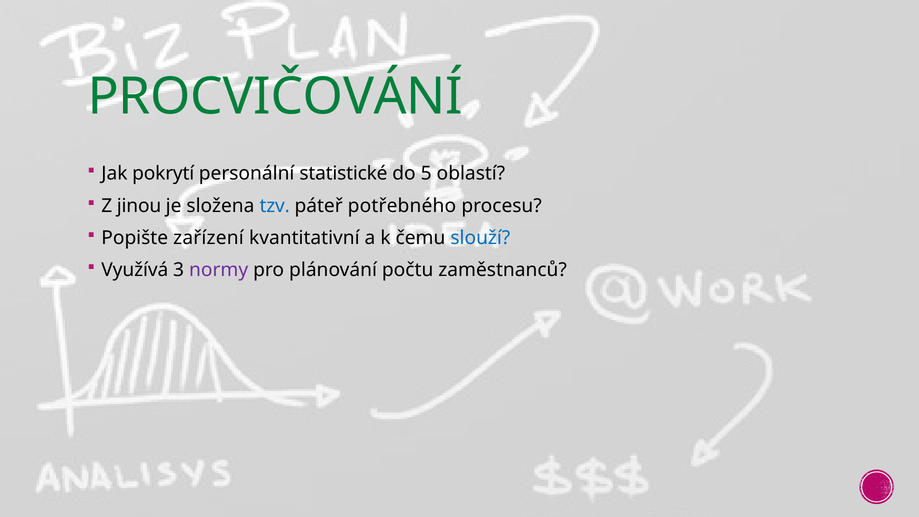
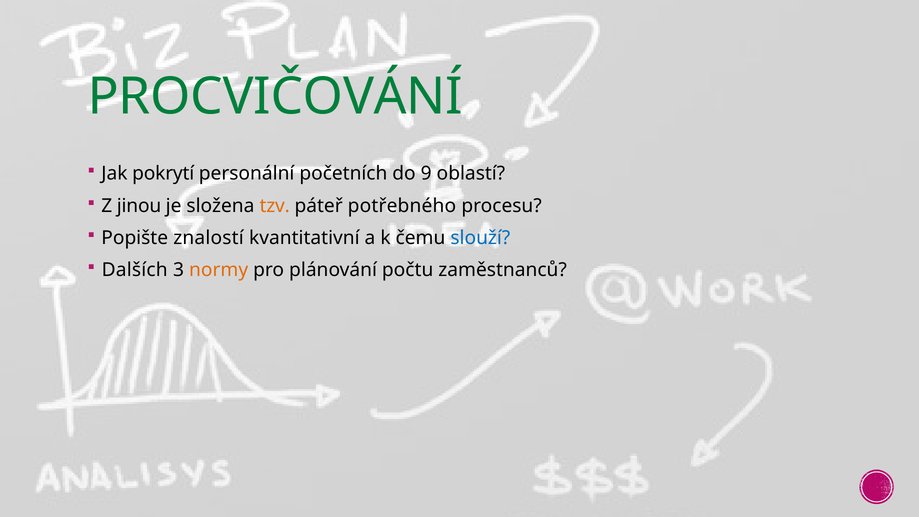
statistické: statistické -> početních (343, 174)
5: 5 -> 9 (426, 174)
tzv colour: blue -> orange (275, 206)
zařízení: zařízení -> znalostí (209, 238)
Využívá: Využívá -> Dalších (135, 270)
normy colour: purple -> orange (219, 270)
